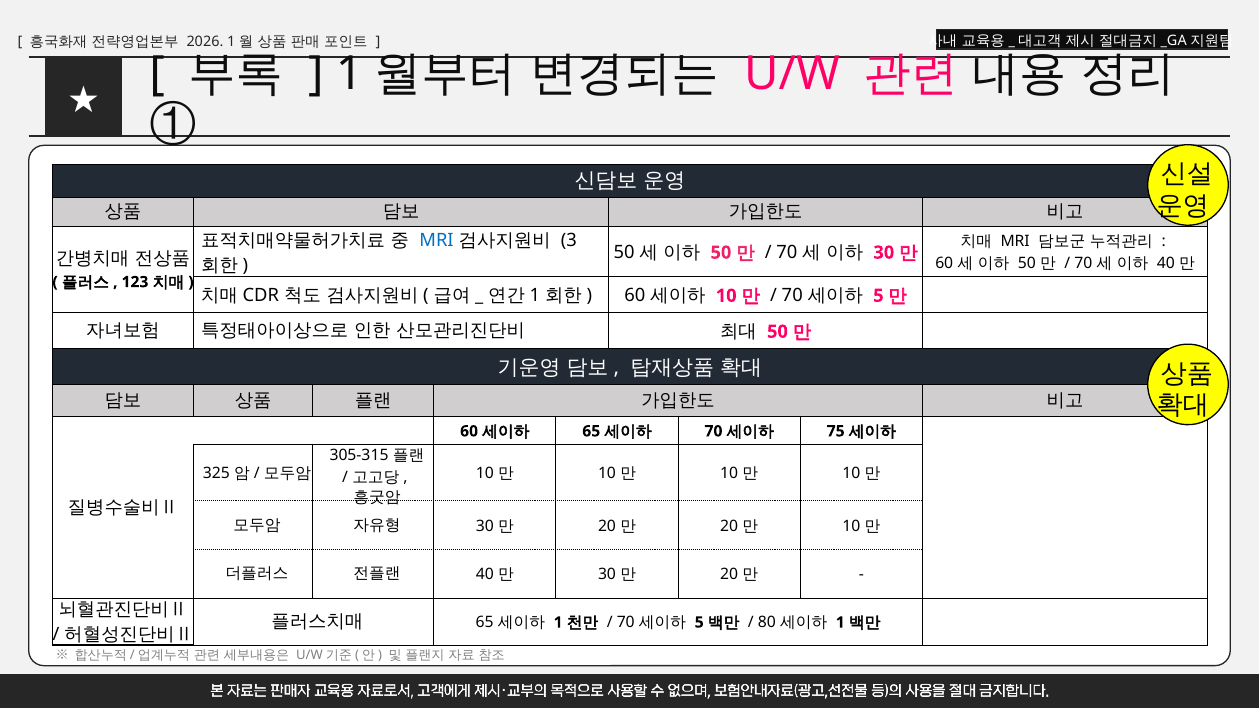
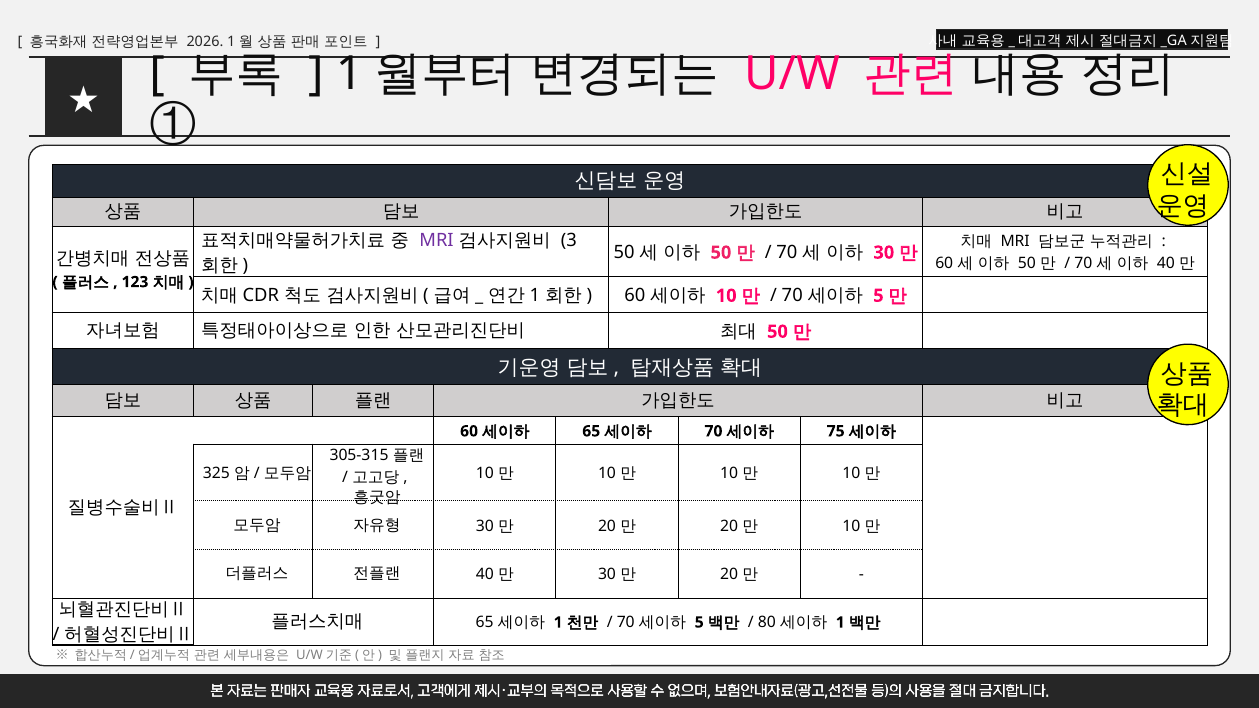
MRI colour: blue -> purple (437, 240)
